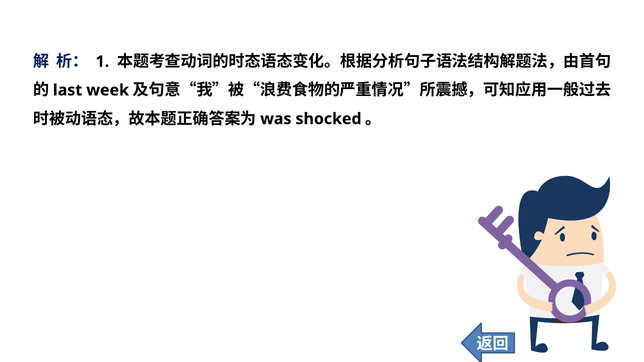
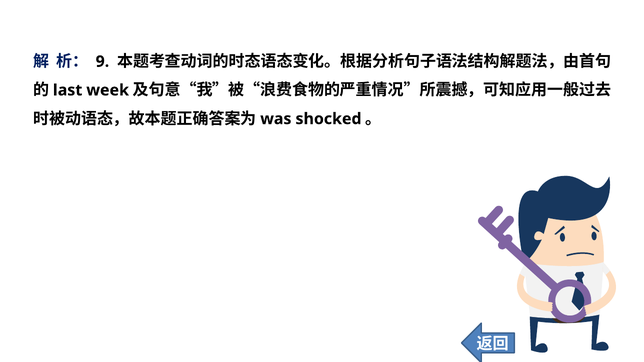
1: 1 -> 9 (102, 62)
